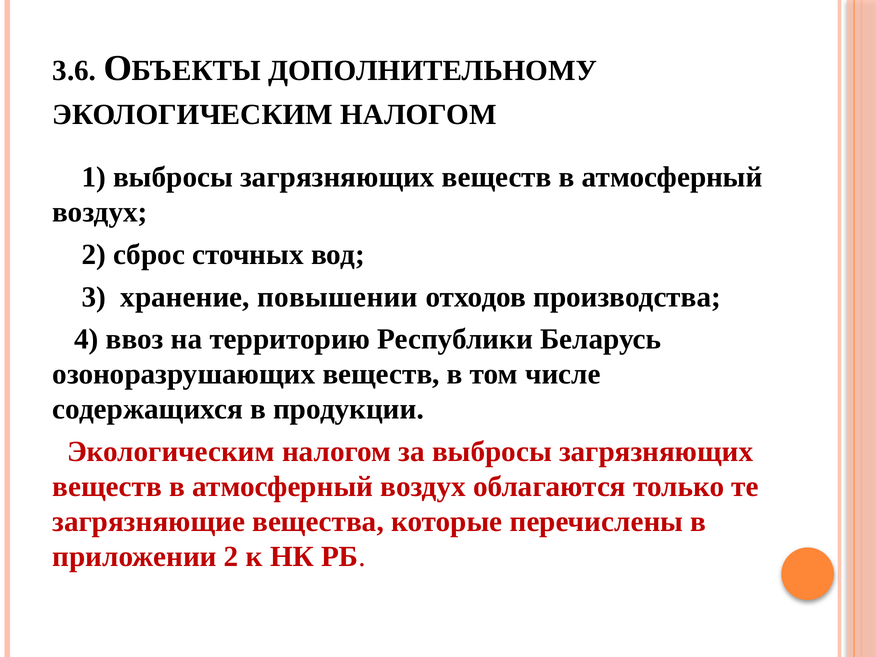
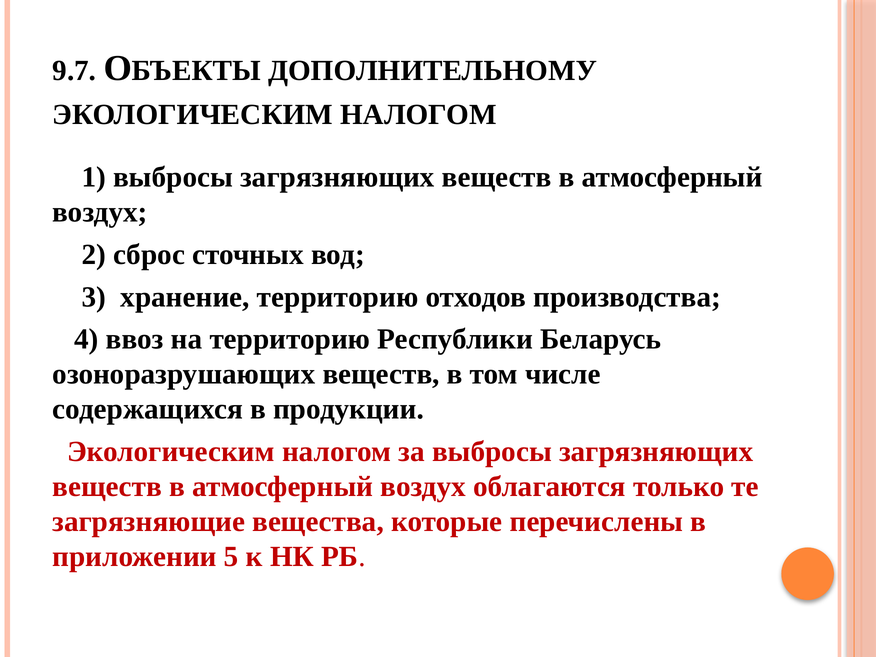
3.6: 3.6 -> 9.7 (74, 71)
хранение повышении: повышении -> территорию (338, 297)
приложении 2: 2 -> 5 (231, 557)
